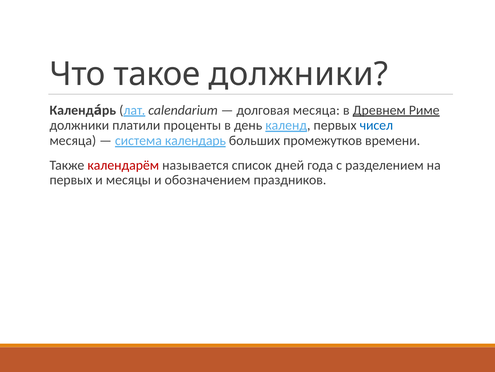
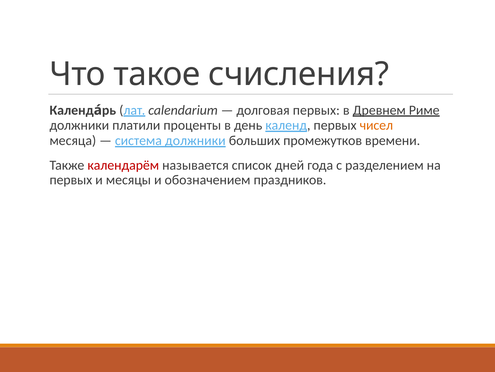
такое должники: должники -> счисления (299, 74)
долговая месяца: месяца -> первых (316, 110)
чисел colour: blue -> orange (376, 125)
система календарь: календарь -> должники (195, 140)
